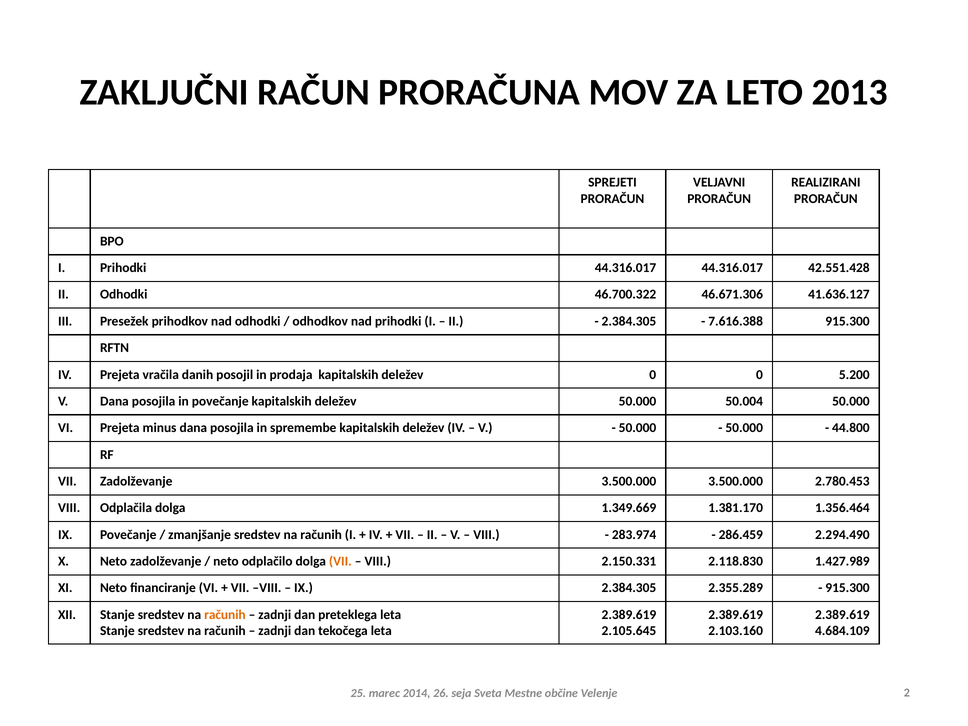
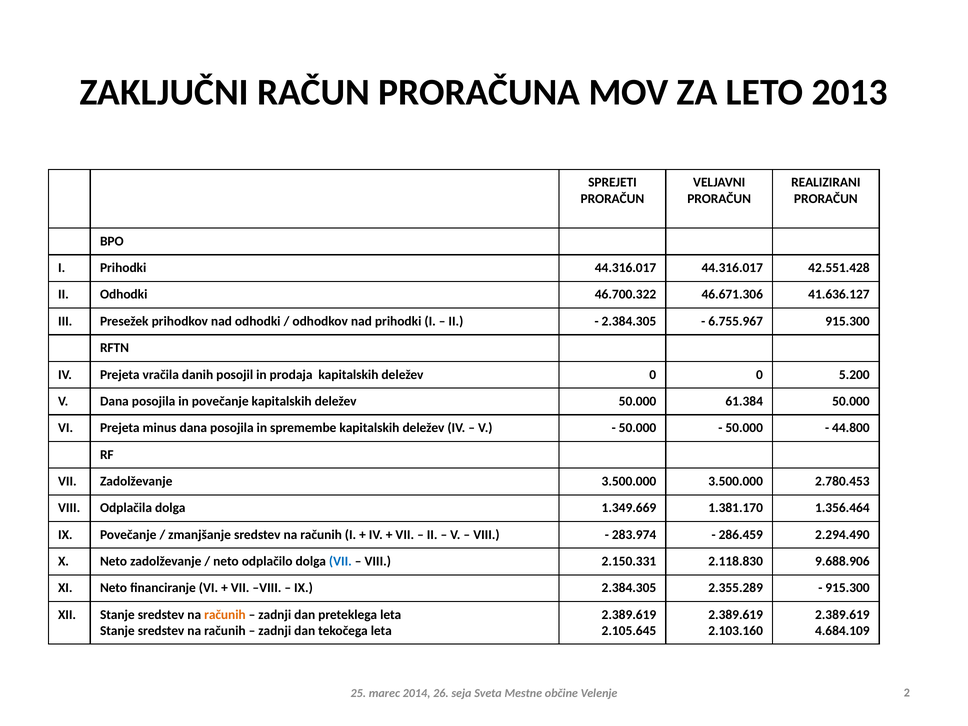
7.616.388: 7.616.388 -> 6.755.967 (736, 321)
50.004: 50.004 -> 61.384 (744, 401)
VII colour: orange -> blue (340, 561)
1.427.989: 1.427.989 -> 9.688.906 (842, 561)
